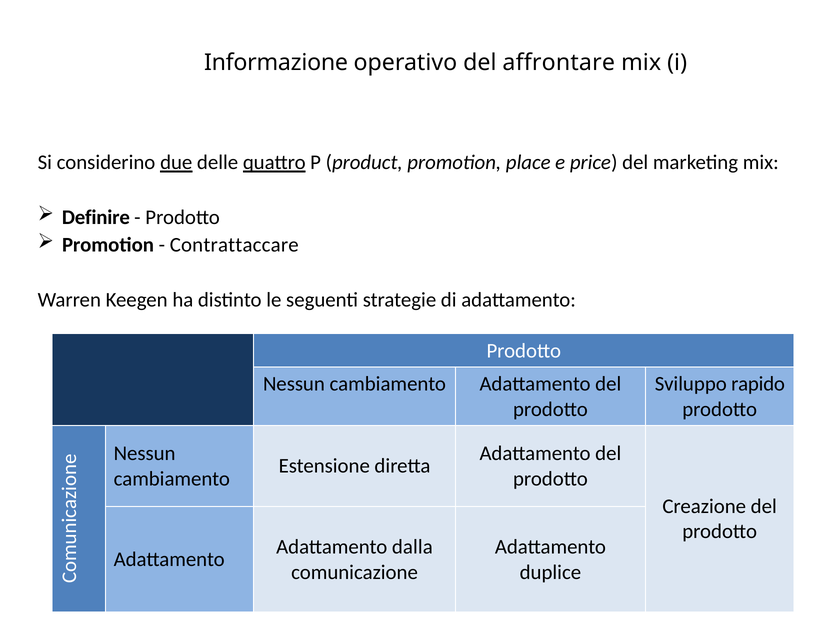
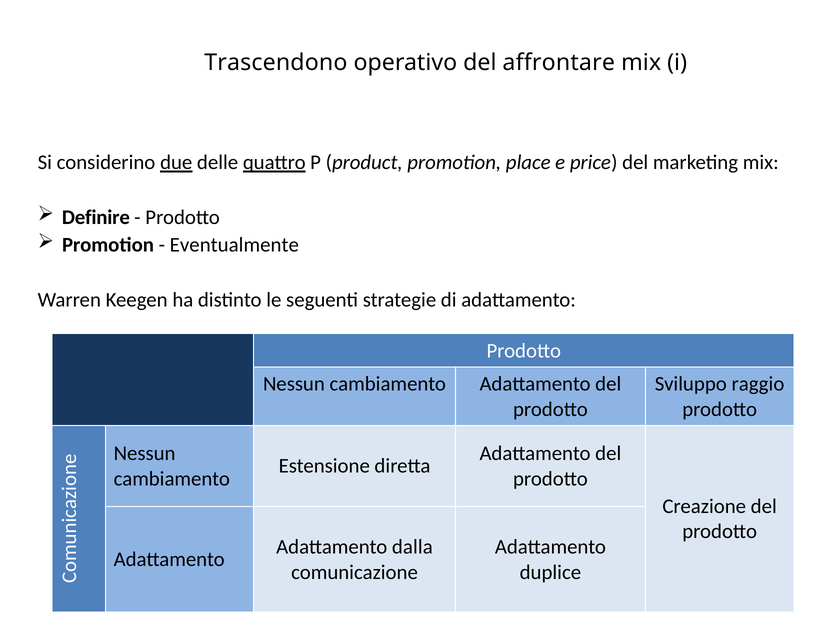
Informazione: Informazione -> Trascendono (276, 63)
Contrattaccare: Contrattaccare -> Eventualmente (234, 245)
rapido: rapido -> raggio (758, 384)
